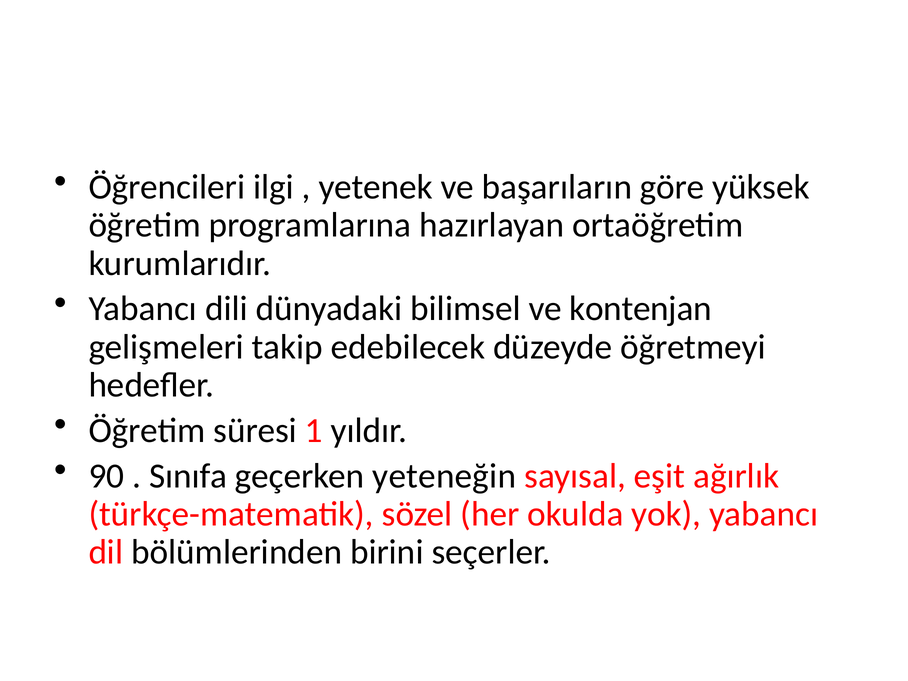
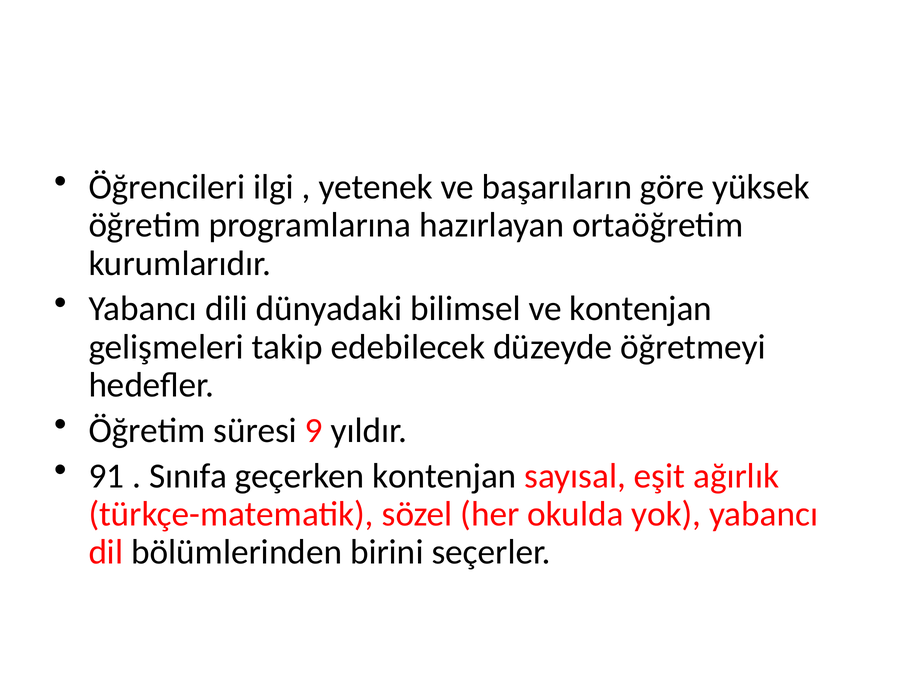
1: 1 -> 9 (314, 430)
90: 90 -> 91 (106, 476)
geçerken yeteneğin: yeteneğin -> kontenjan (444, 476)
